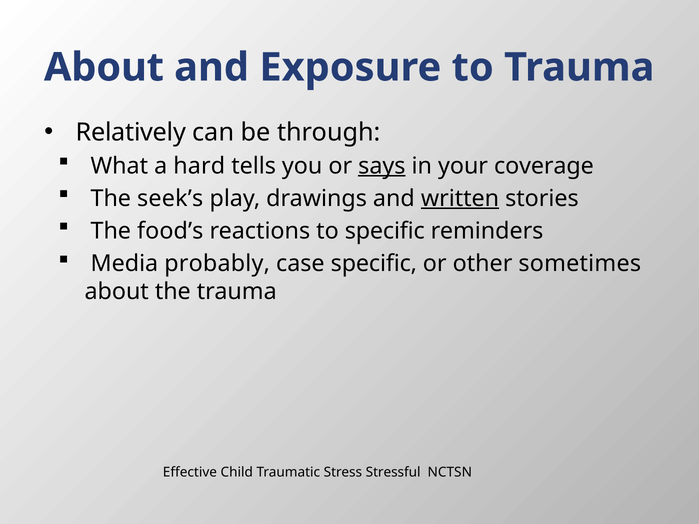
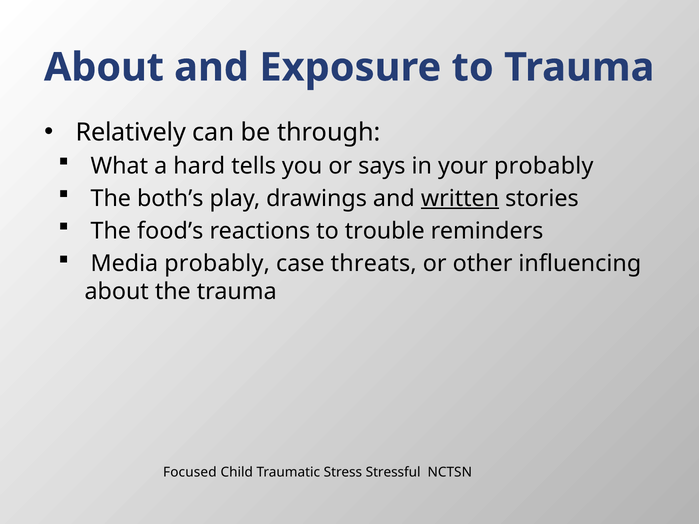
says underline: present -> none (382, 166)
your coverage: coverage -> probably (544, 166)
seek’s: seek’s -> both’s (170, 199)
to specific: specific -> trouble (385, 231)
case specific: specific -> threats (374, 264)
sometimes: sometimes -> influencing (580, 264)
Effective: Effective -> Focused (190, 473)
